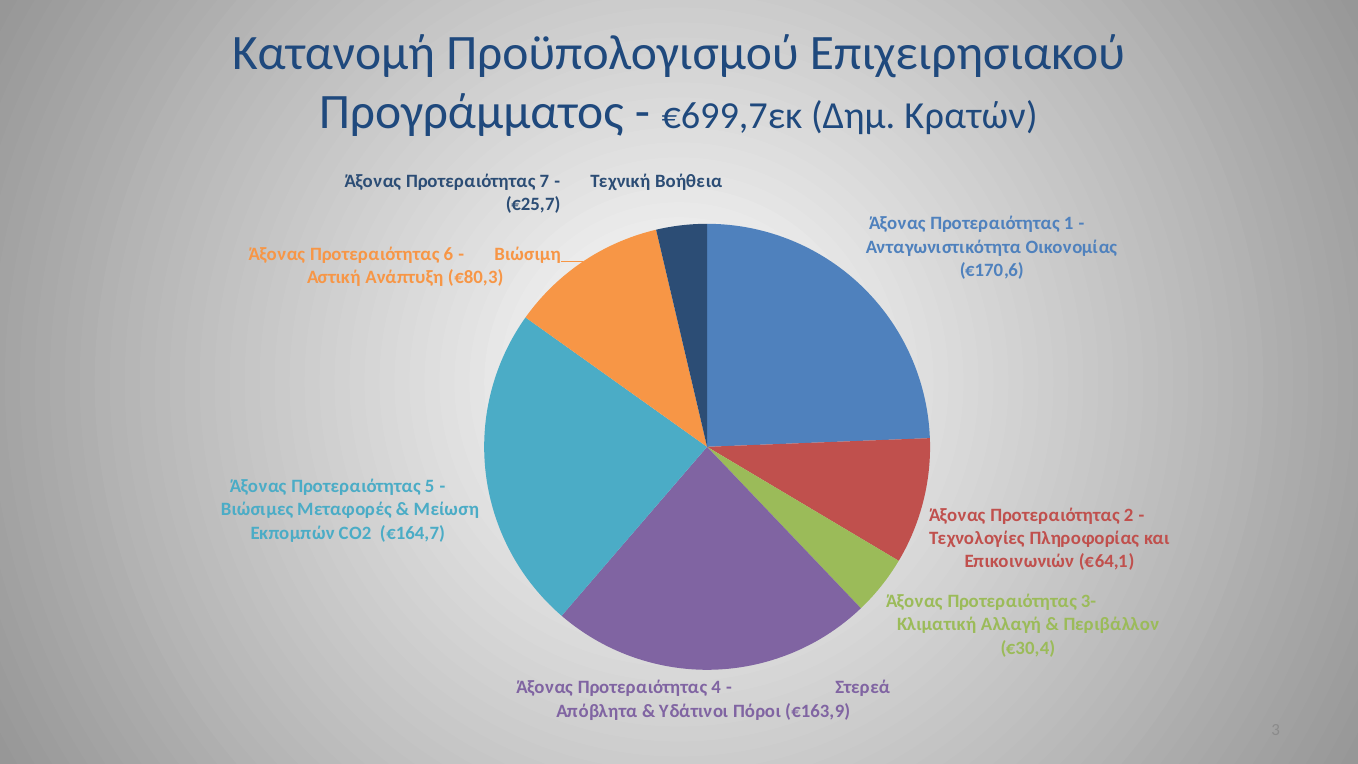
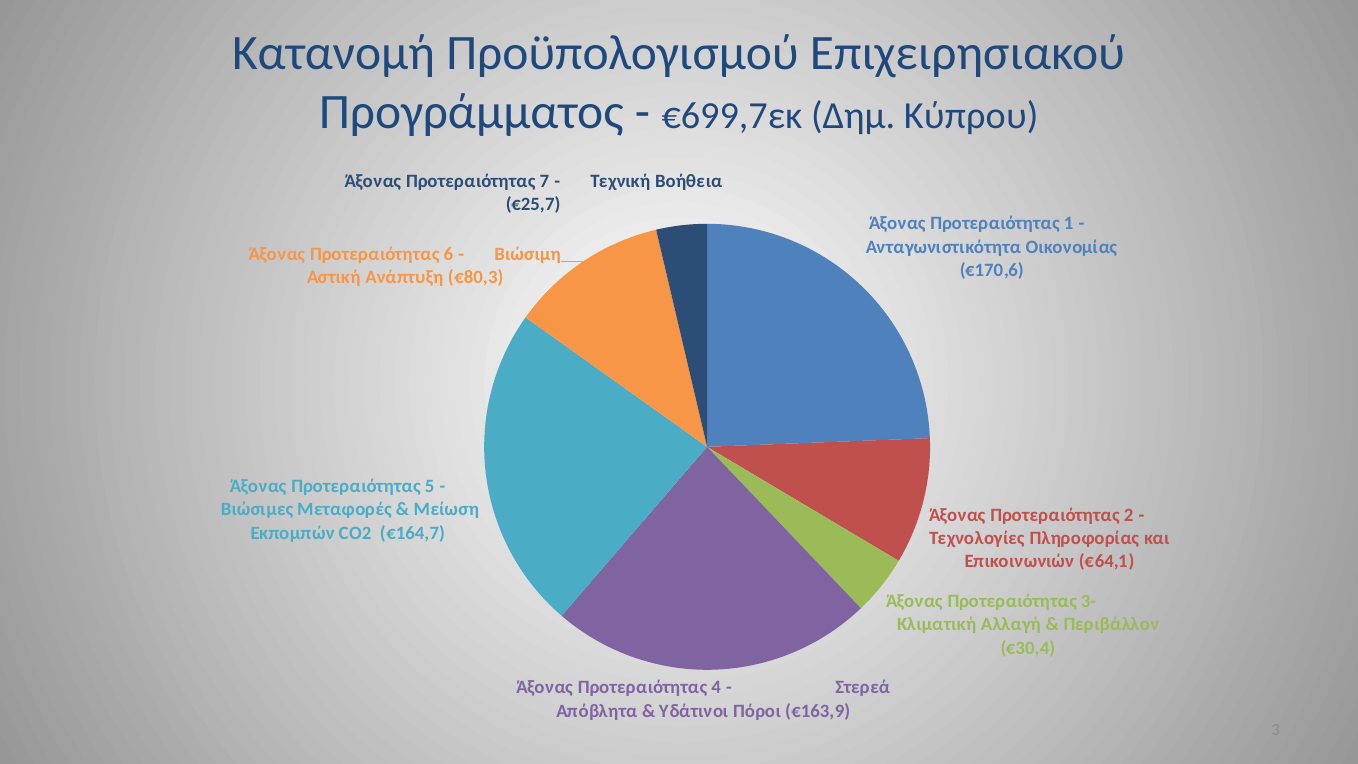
Κρατών: Κρατών -> Κύπρου (971, 116)
